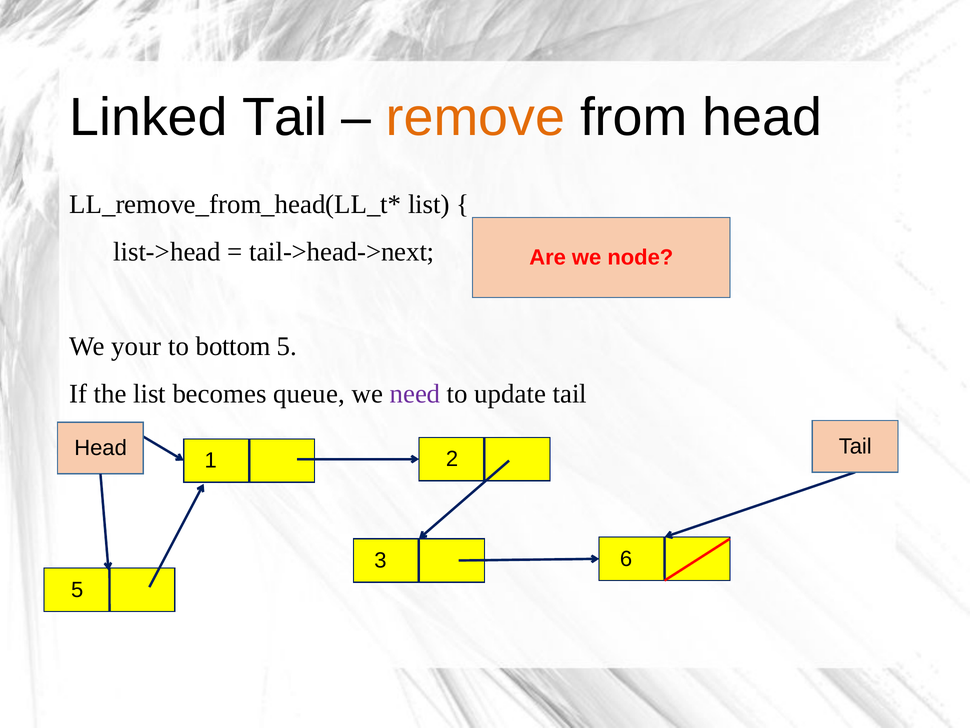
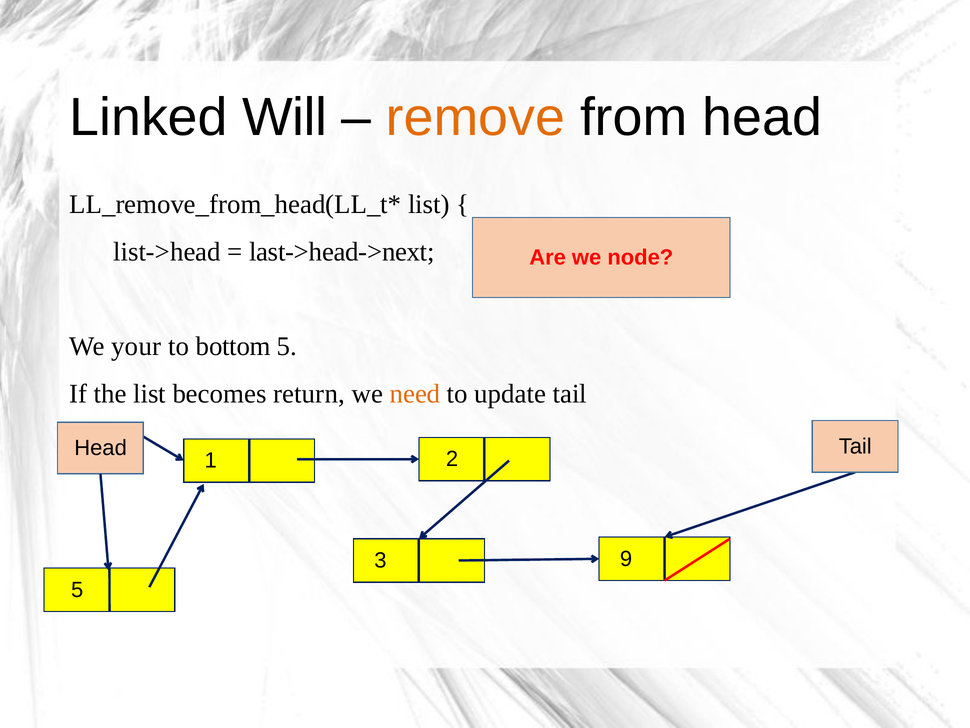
Linked Tail: Tail -> Will (285, 117)
tail->head->next: tail->head->next -> last->head->next (342, 251)
queue: queue -> return (309, 394)
need colour: purple -> orange (415, 394)
6: 6 -> 9 (626, 558)
